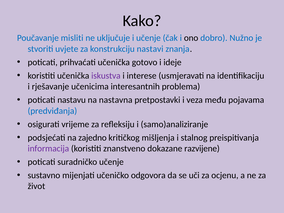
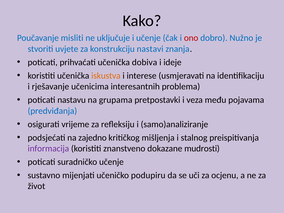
ono colour: black -> red (191, 38)
gotovo: gotovo -> dobiva (145, 62)
iskustva colour: purple -> orange (106, 76)
nastavna: nastavna -> grupama (116, 100)
razvijene: razvijene -> mudrosti (202, 149)
odgovora: odgovora -> podupiru (148, 175)
